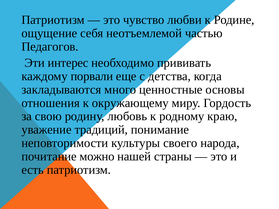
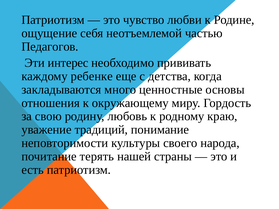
порвали: порвали -> ребенке (92, 76)
можно: можно -> терять (97, 157)
